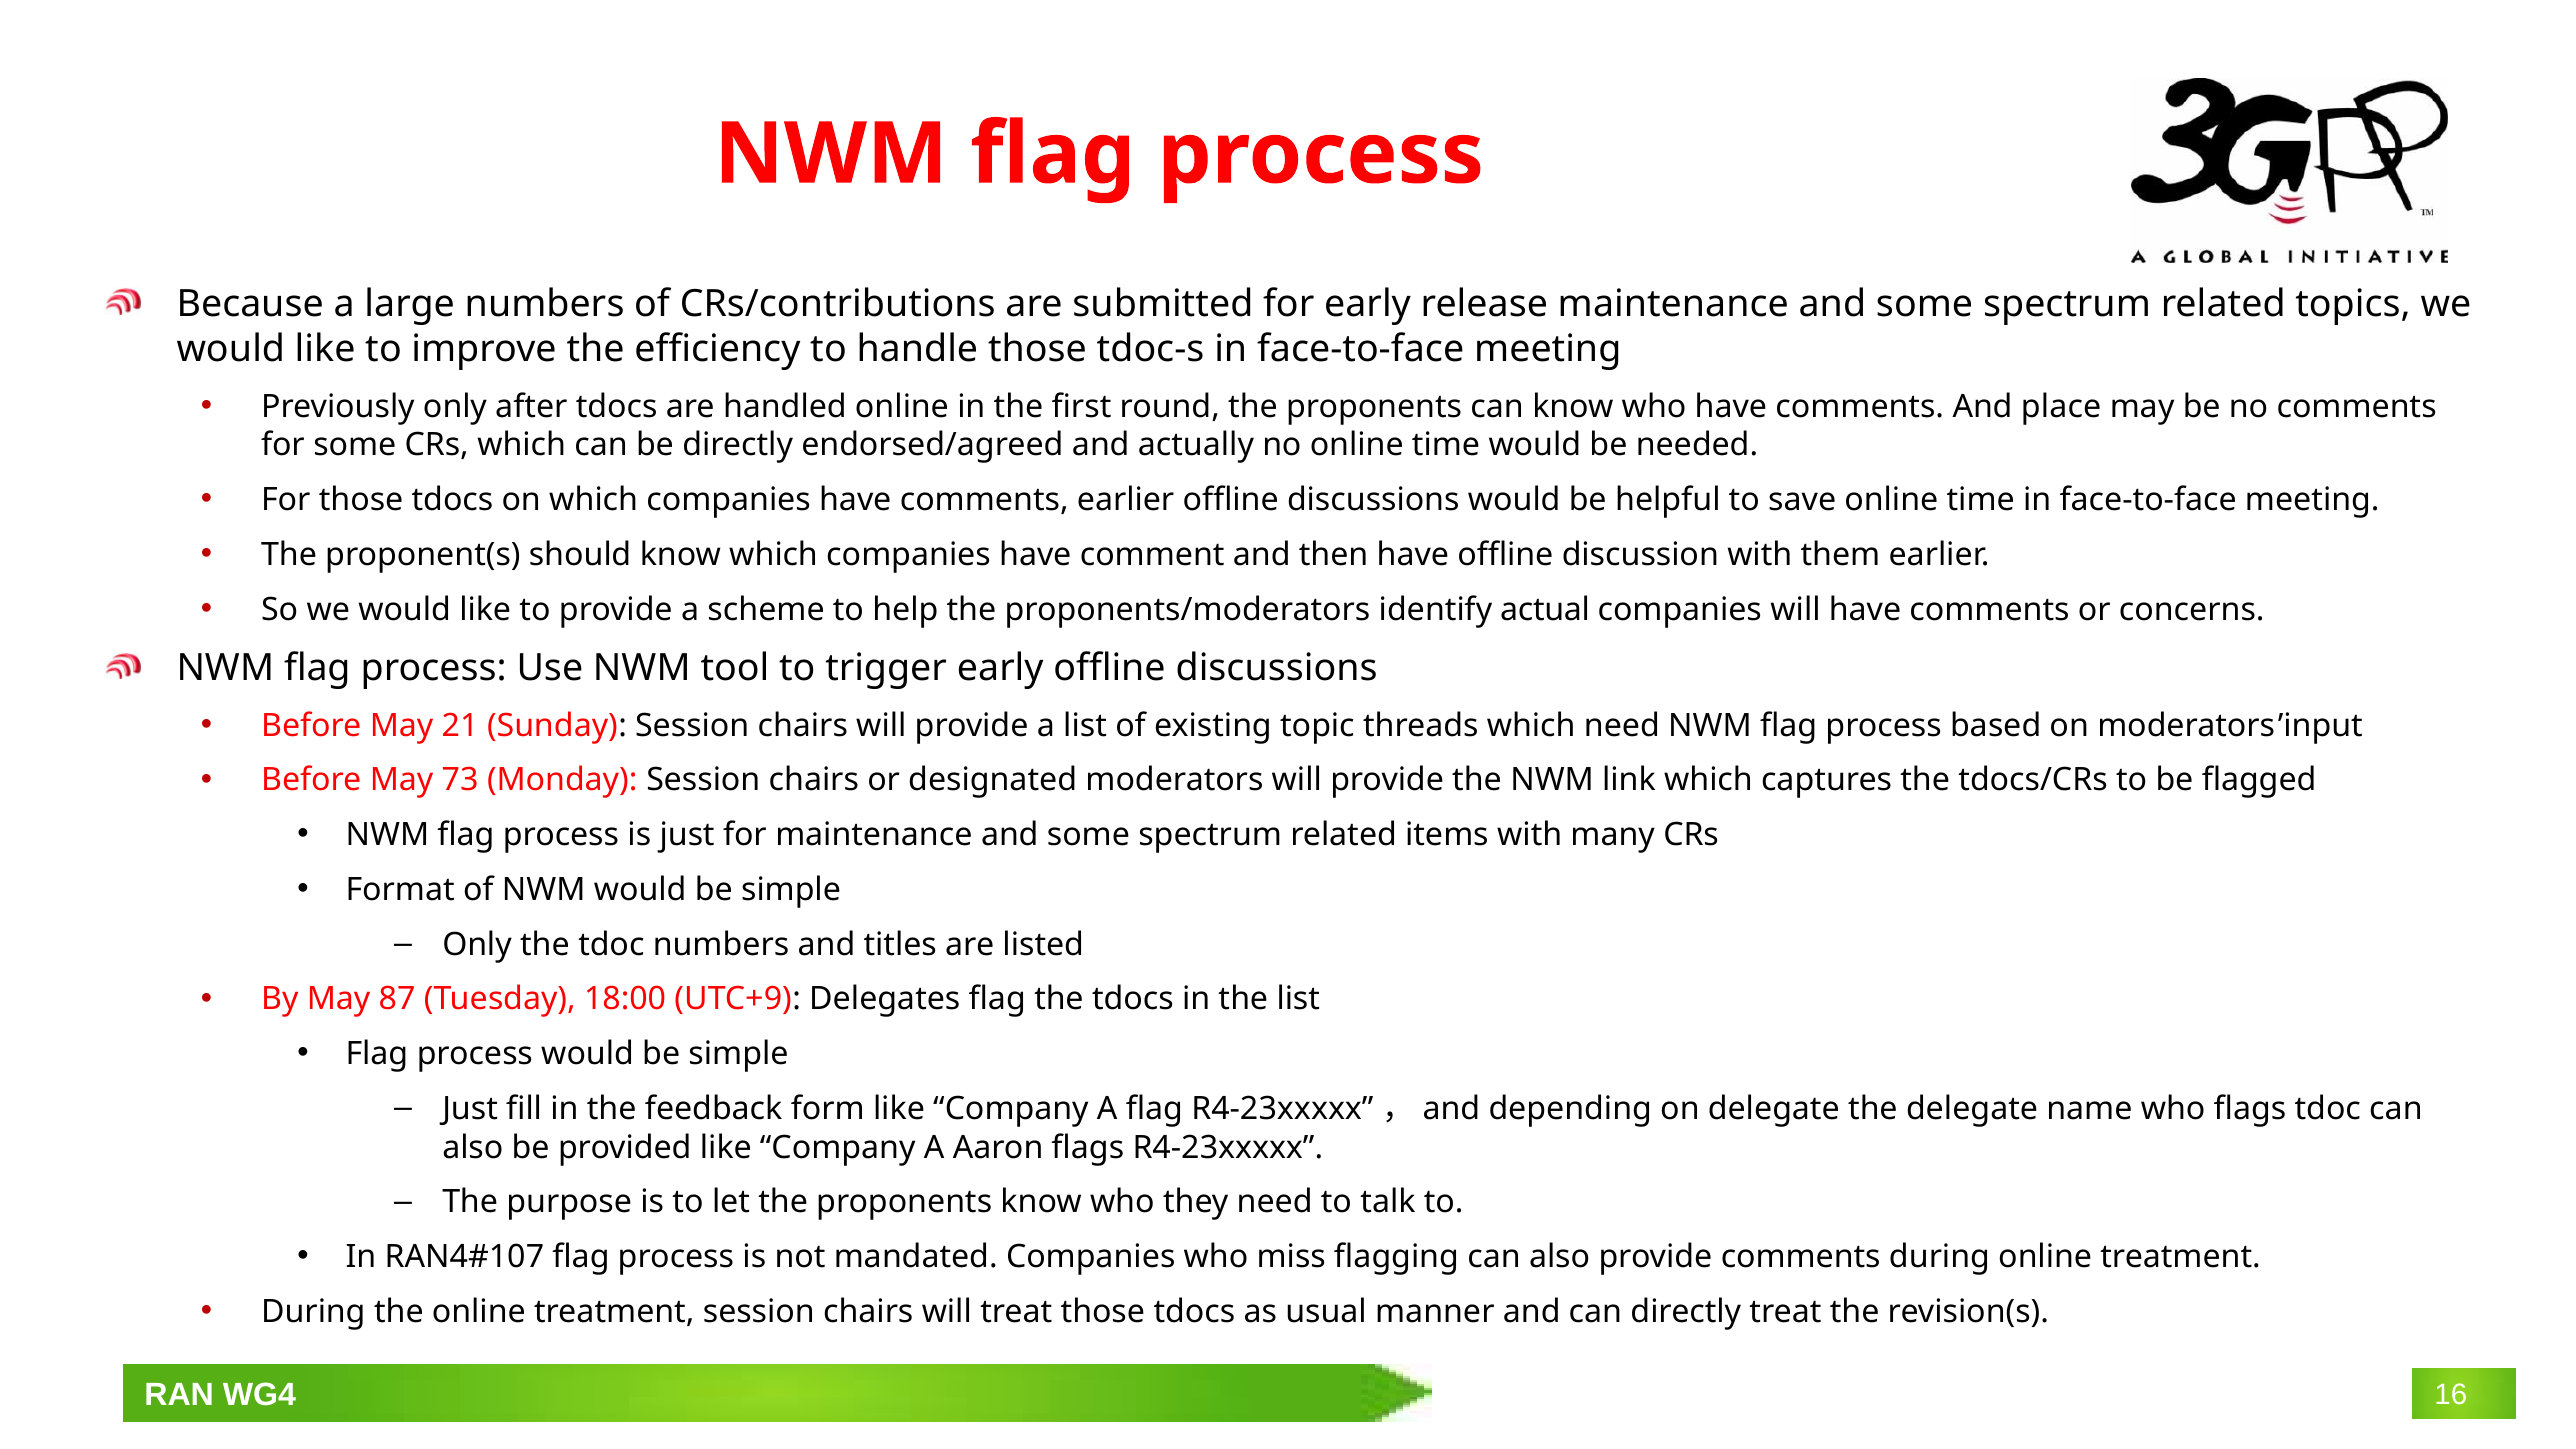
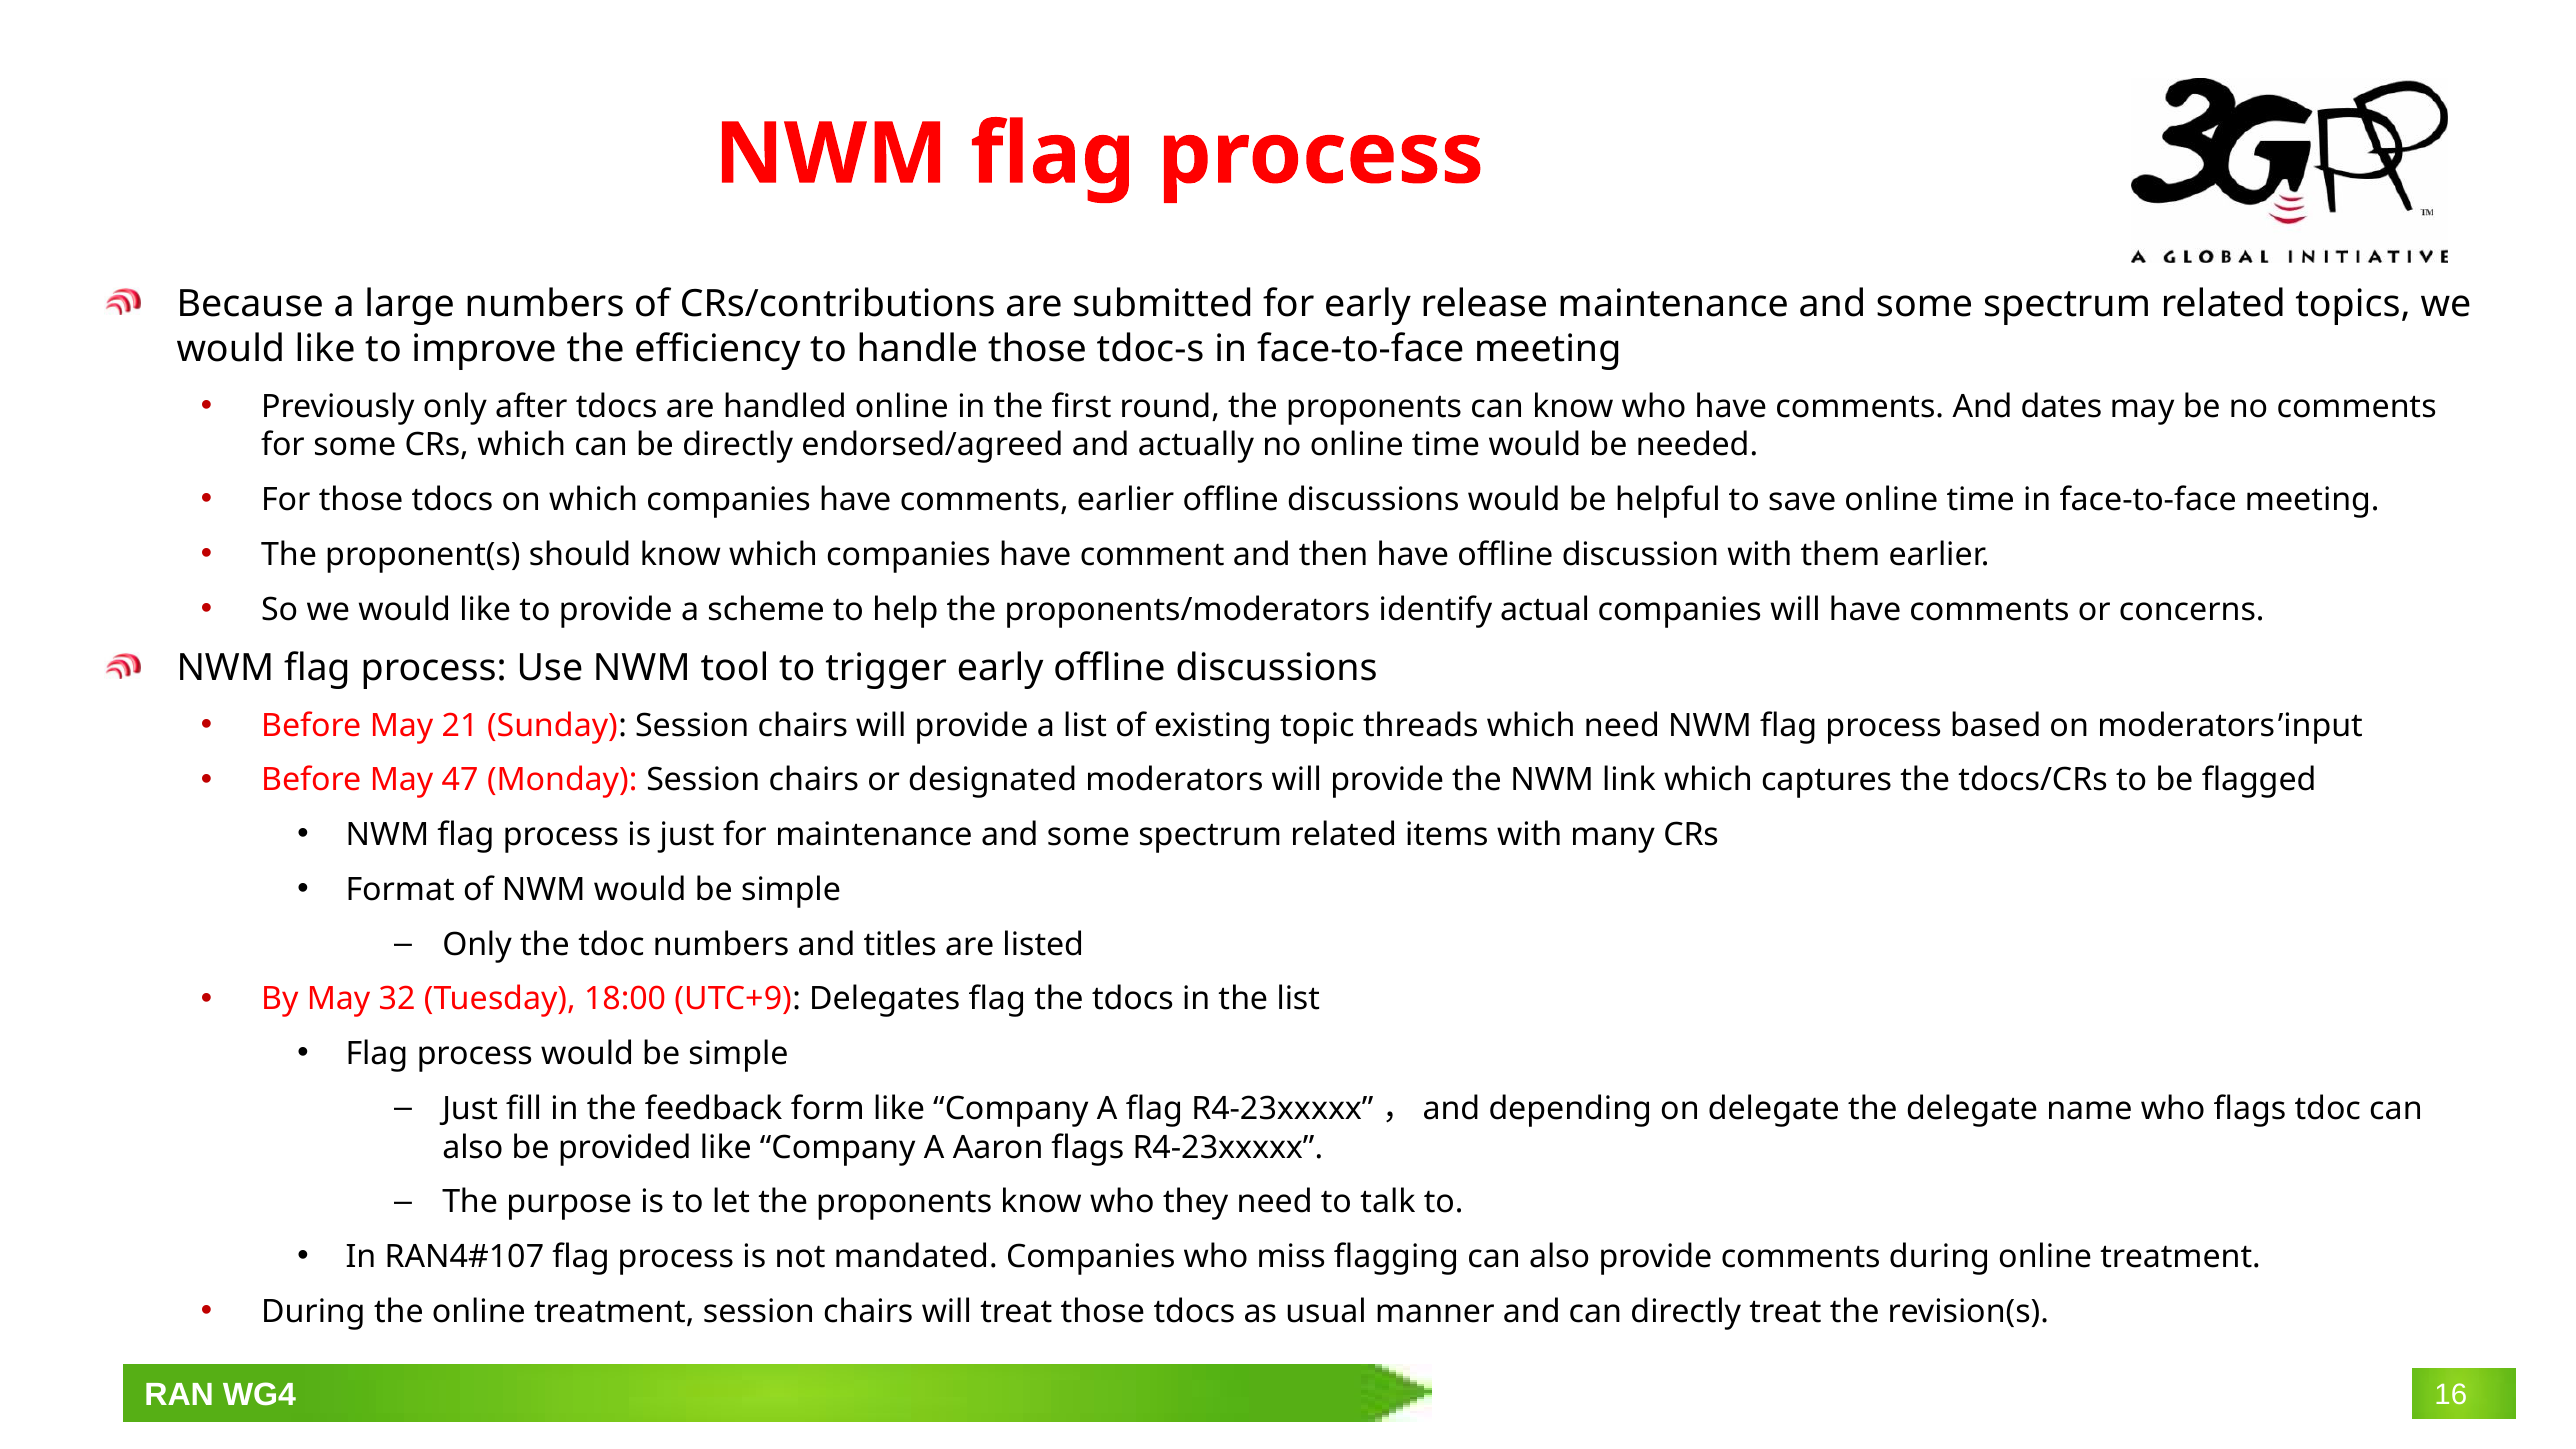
place: place -> dates (2061, 407)
73: 73 -> 47 (460, 780)
87: 87 -> 32 (397, 999)
